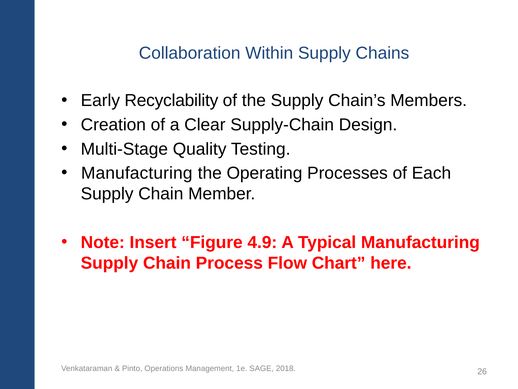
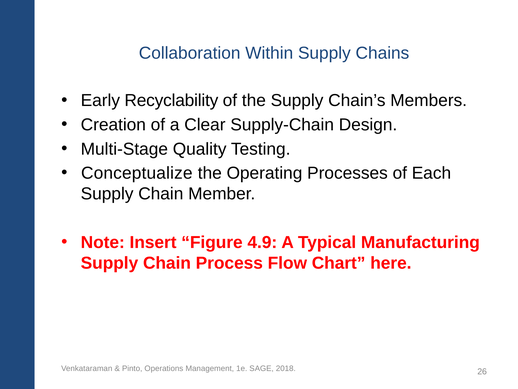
Manufacturing: Manufacturing -> Conceptualize (137, 173)
